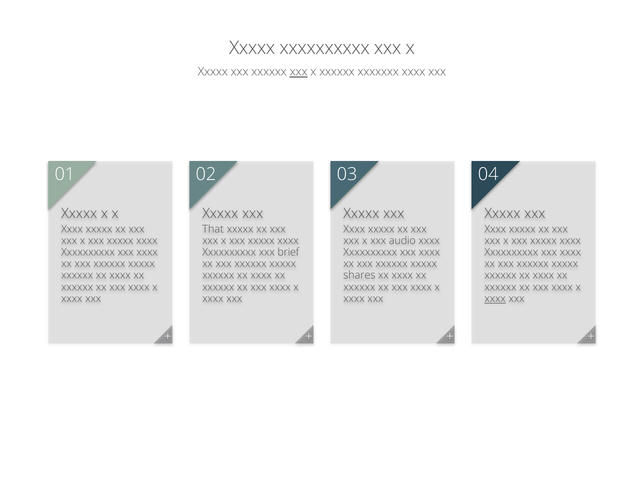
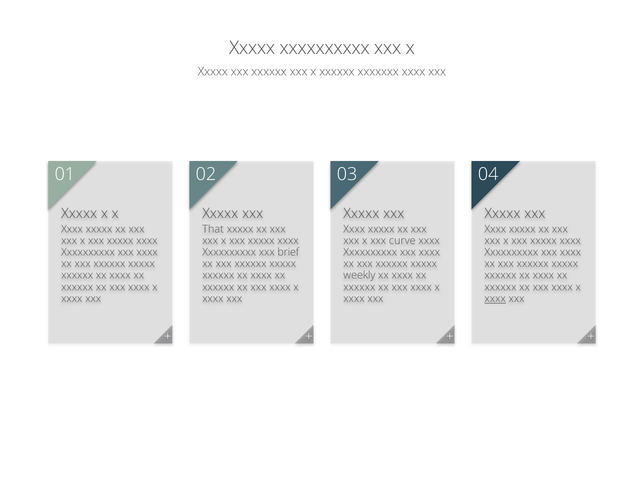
xxx underline: present -> none (299, 72)
audio: audio -> curve (402, 241)
shares: shares -> weekly (359, 275)
